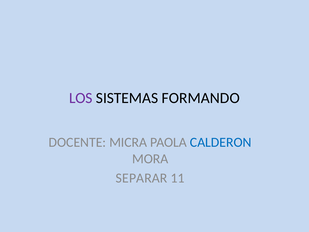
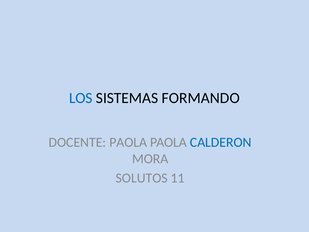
LOS colour: purple -> blue (81, 98)
DOCENTE MICRA: MICRA -> PAOLA (128, 142)
SEPARAR: SEPARAR -> SOLUTOS (142, 178)
